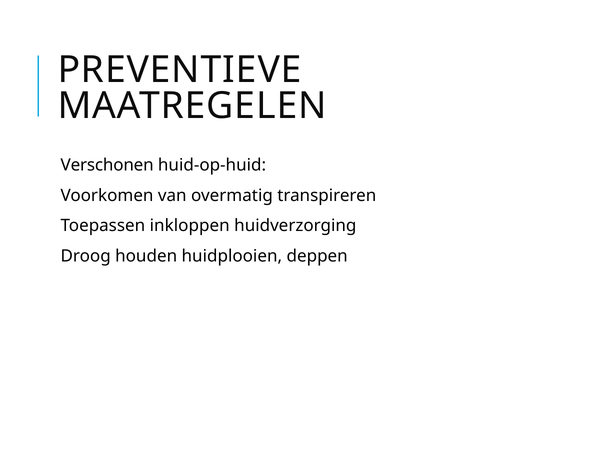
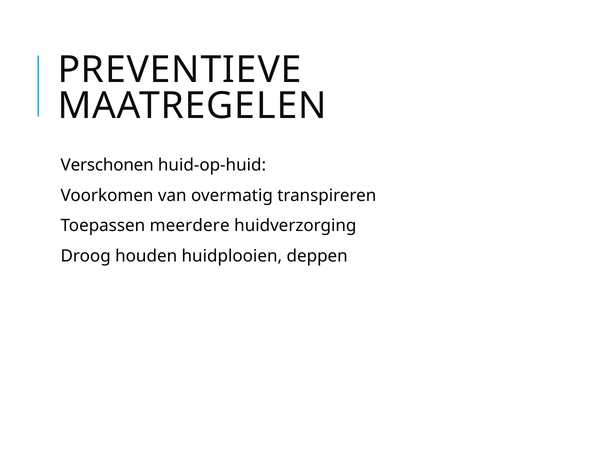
inkloppen: inkloppen -> meerdere (190, 226)
